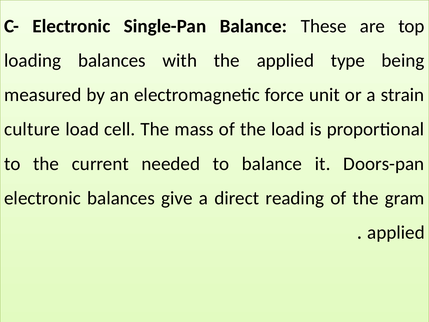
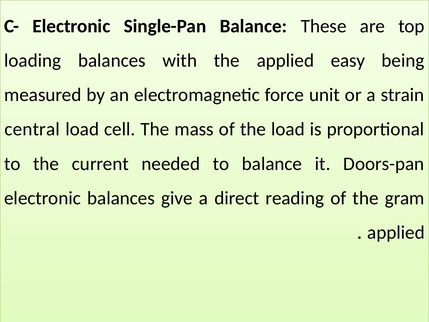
type: type -> easy (348, 61)
culture: culture -> central (32, 129)
